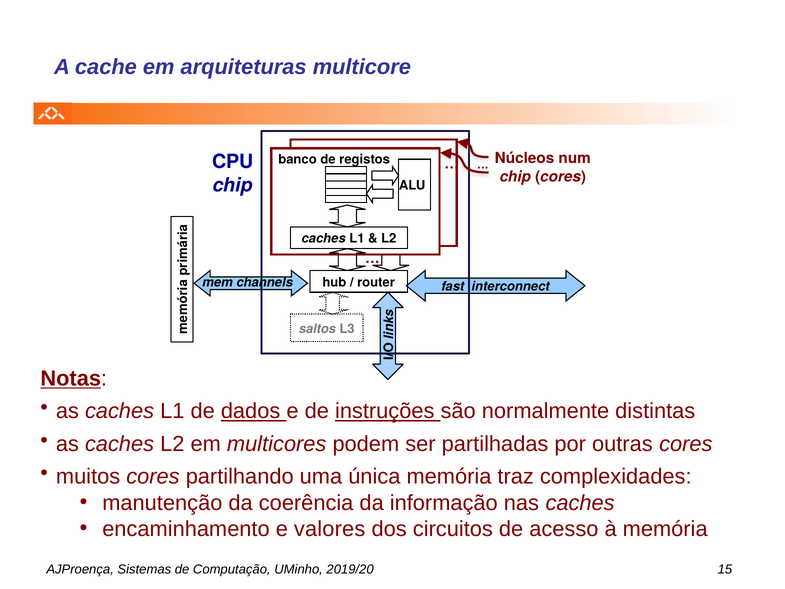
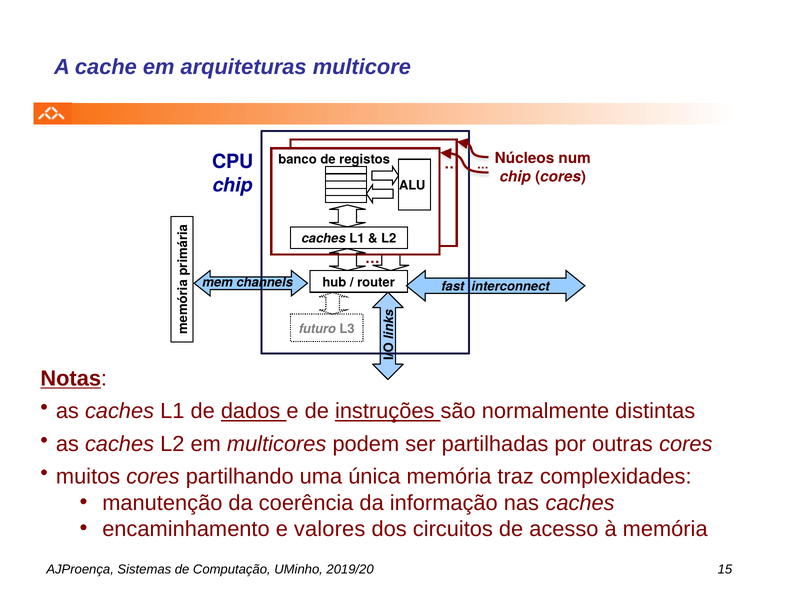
saltos: saltos -> futuro (317, 329)
